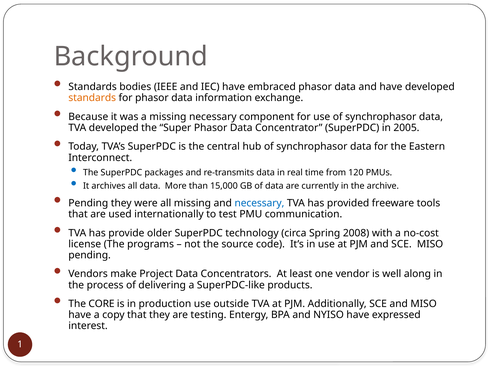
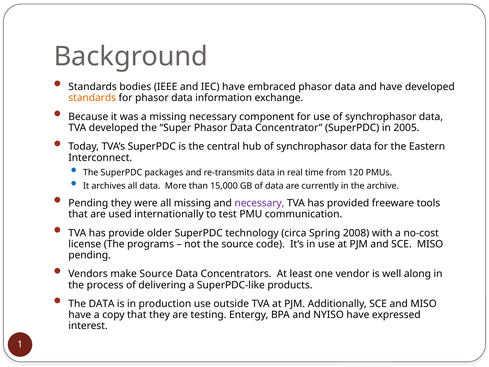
necessary colour: blue -> purple (259, 203)
make Project: Project -> Source (156, 274)
The CORE: CORE -> DATA (102, 304)
